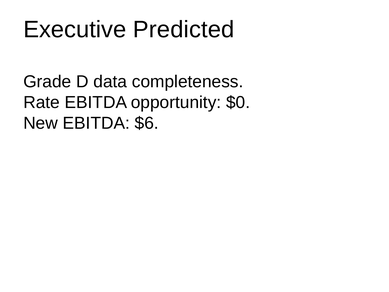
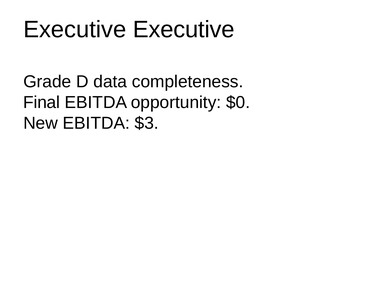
Executive Predicted: Predicted -> Executive (184, 30)
Rate: Rate -> Final (42, 102)
$6: $6 -> $3 (147, 123)
